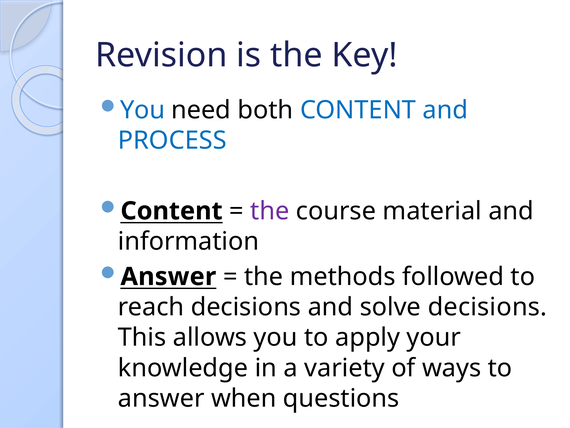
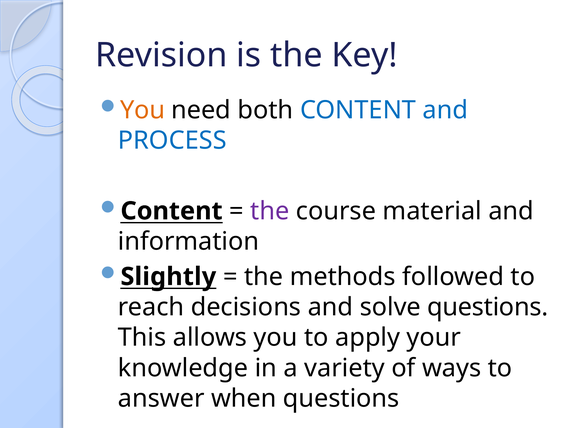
You colour: blue -> orange (143, 110)
Answer: Answer -> Slightly (168, 276)
solve decisions: decisions -> questions (488, 307)
